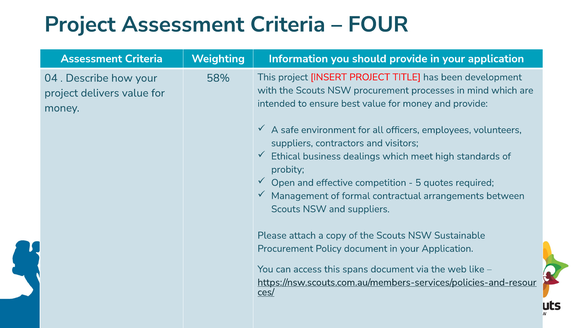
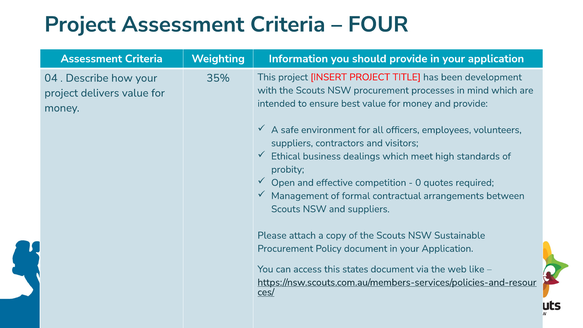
58%: 58% -> 35% (218, 78)
5: 5 -> 0 (418, 183)
spans: spans -> states (355, 269)
